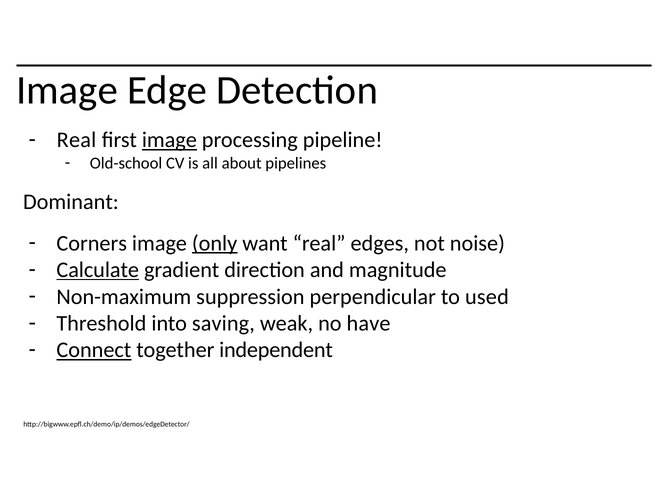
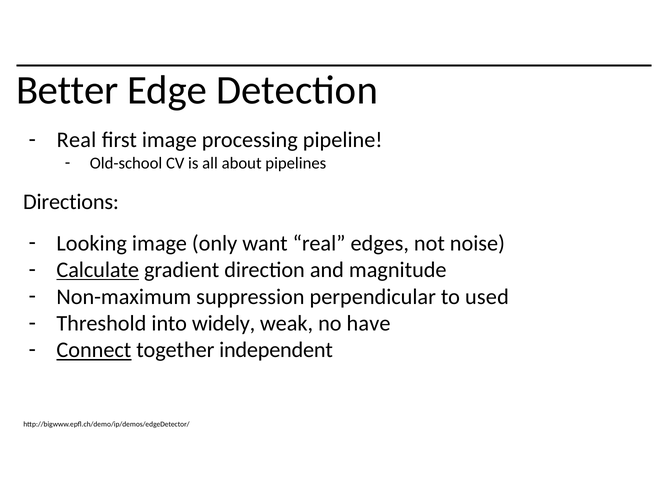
Image: Image -> Better (67, 90)
image underline: present -> none (169, 140)
Dominant: Dominant -> Directions (71, 202)
Corners: Corners -> Looking (92, 243)
only underline: present -> none (215, 243)
saving: saving -> widely (224, 323)
